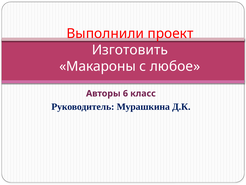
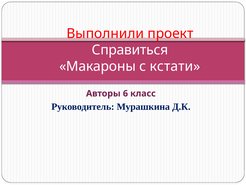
Изготовить: Изготовить -> Справиться (130, 50)
любое: любое -> кстати (175, 66)
